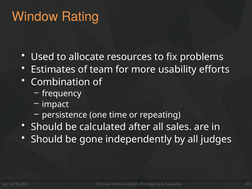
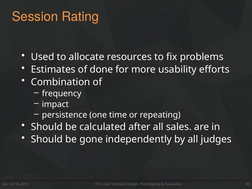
Window: Window -> Session (35, 17)
team: team -> done (101, 69)
